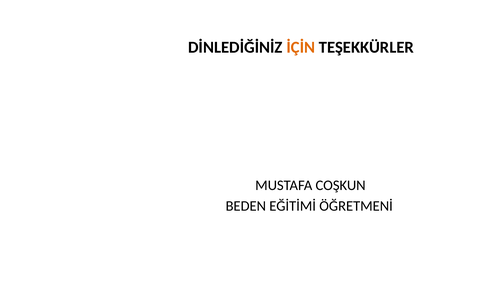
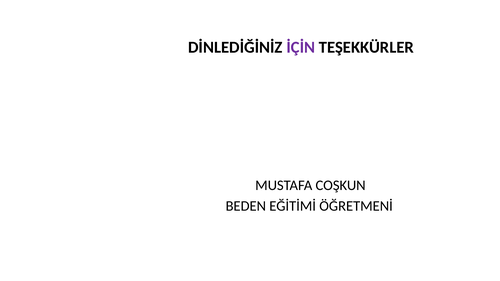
İÇİN colour: orange -> purple (301, 47)
